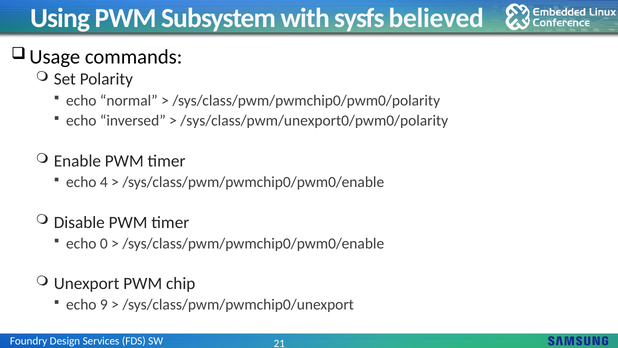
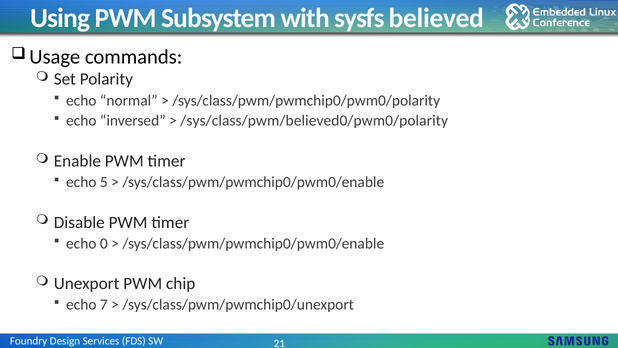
/sys/class/pwm/unexport0/pwm0/polarity: /sys/class/pwm/unexport0/pwm0/polarity -> /sys/class/pwm/believed0/pwm0/polarity (314, 121)
4: 4 -> 5 (104, 182)
9: 9 -> 7 (104, 304)
